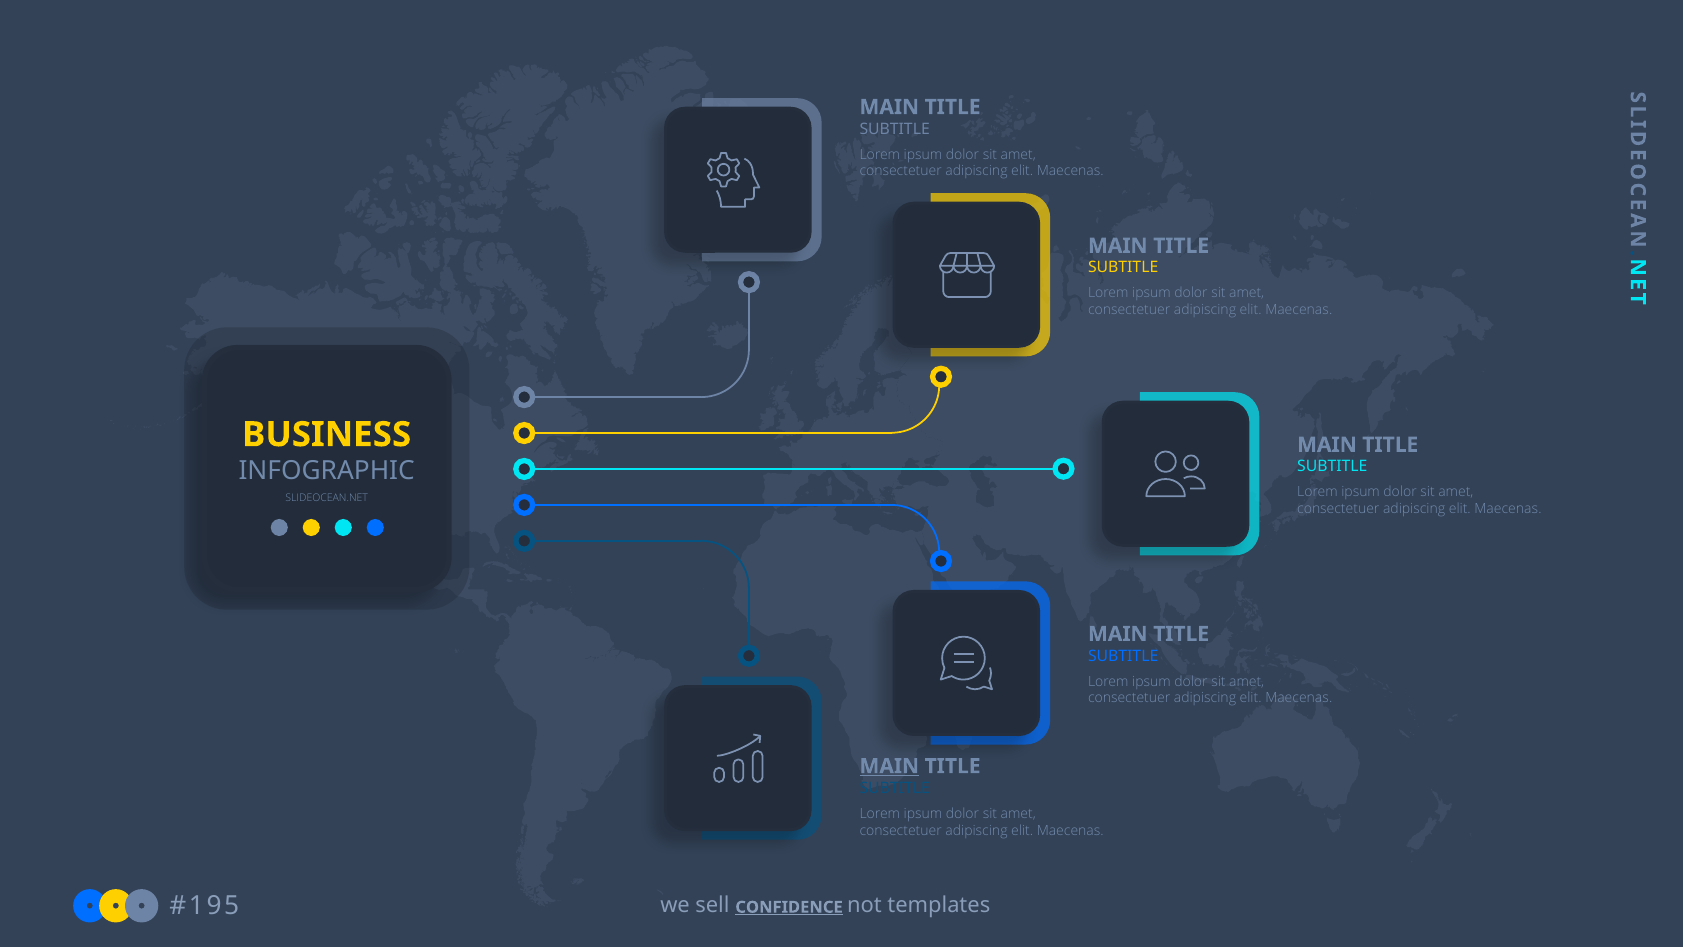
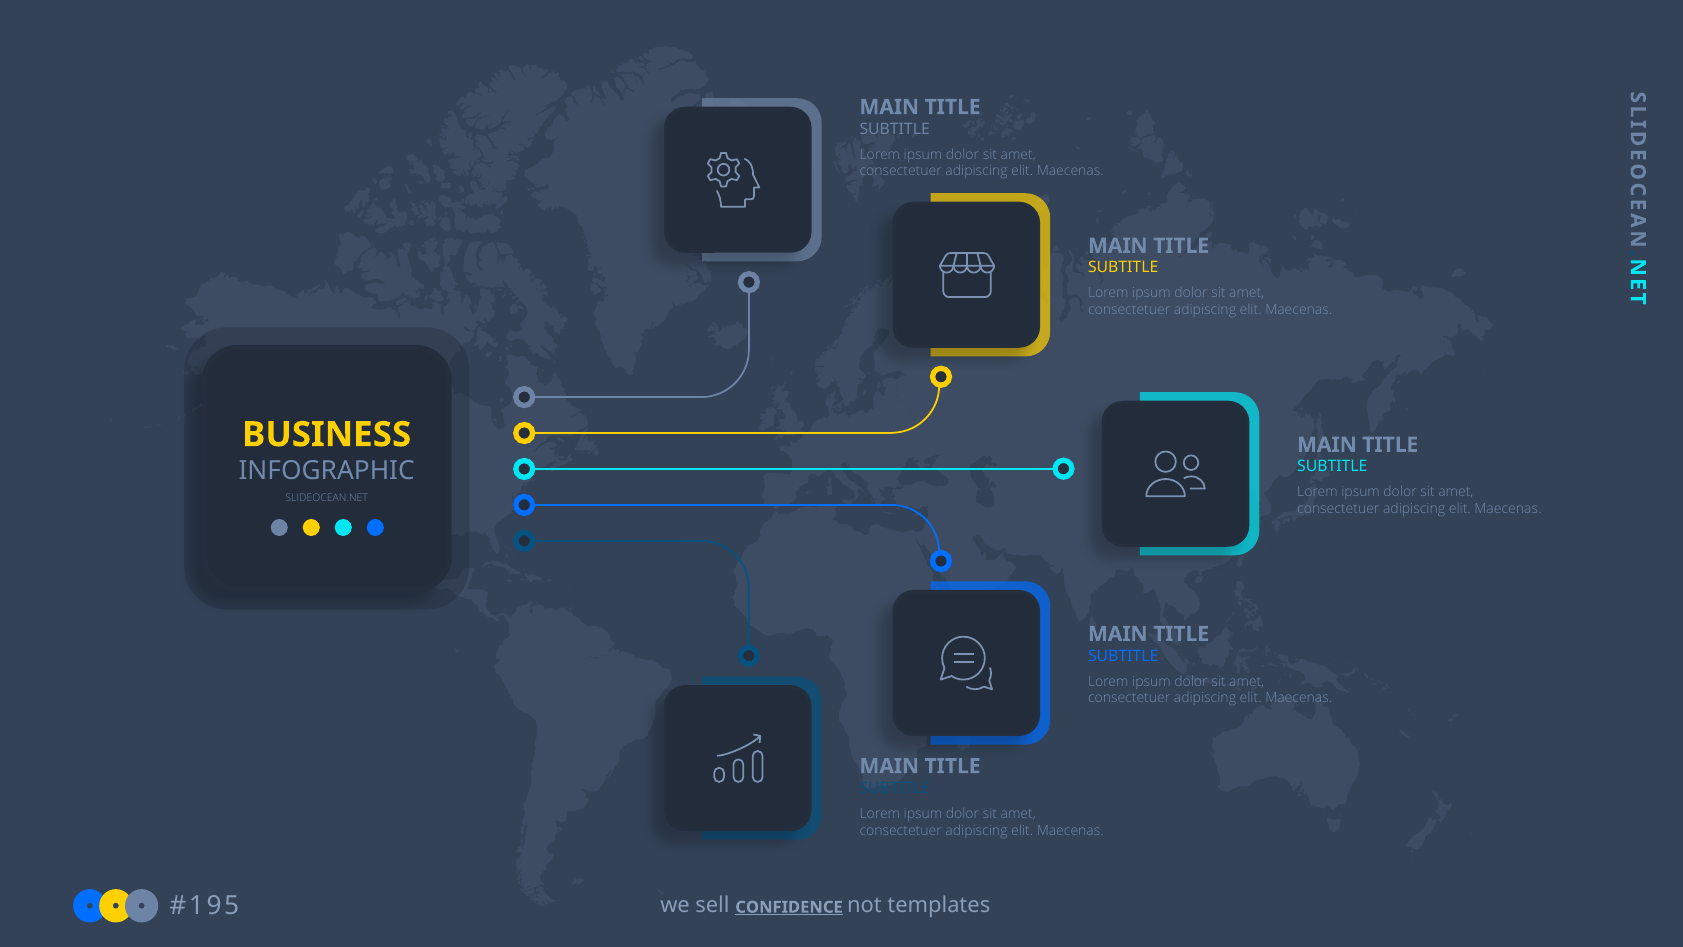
MAIN underline: present -> none (889, 766)
